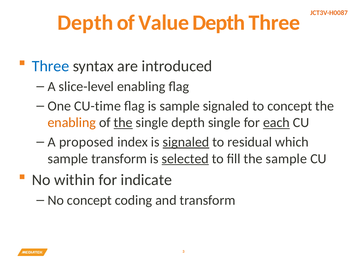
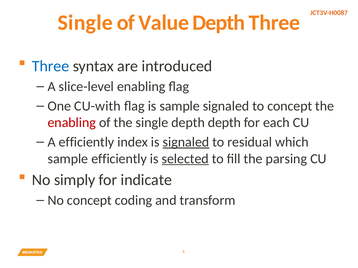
Depth: Depth -> Single (85, 23)
CU-time: CU-time -> CU-with (97, 106)
enabling colour: orange -> red (72, 123)
the underline: present -> none (123, 123)
depth single: single -> depth (224, 123)
each underline: present -> none (276, 123)
A proposed: proposed -> efficiently (86, 142)
sample transform: transform -> efficiently (119, 159)
the sample: sample -> parsing (286, 159)
within: within -> simply (75, 180)
